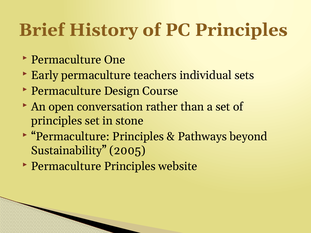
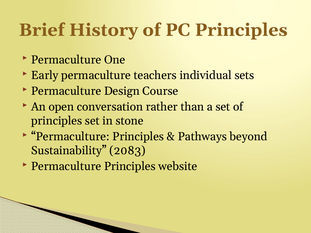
2005: 2005 -> 2083 (127, 151)
